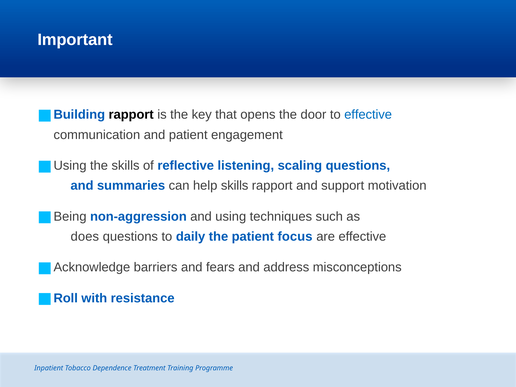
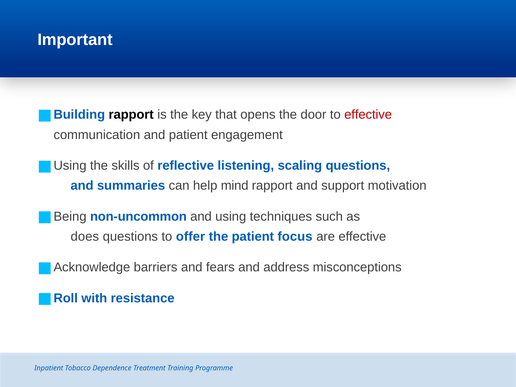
effective colour: blue -> red (368, 115)
help skills: skills -> mind (235, 186)
non-aggression: non-aggression -> non-uncommon (138, 216)
daily: daily -> offer (191, 237)
